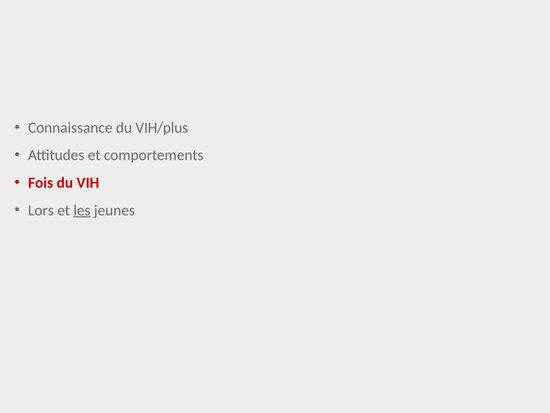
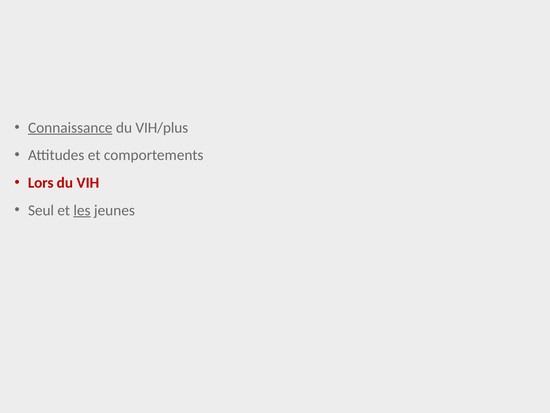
Connaissance underline: none -> present (70, 128)
Fois: Fois -> Lors (41, 183)
Lors: Lors -> Seul (41, 210)
